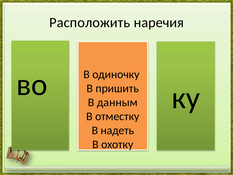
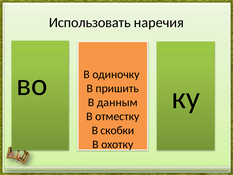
Расположить: Расположить -> Использовать (90, 23)
надеть: надеть -> скобки (117, 130)
